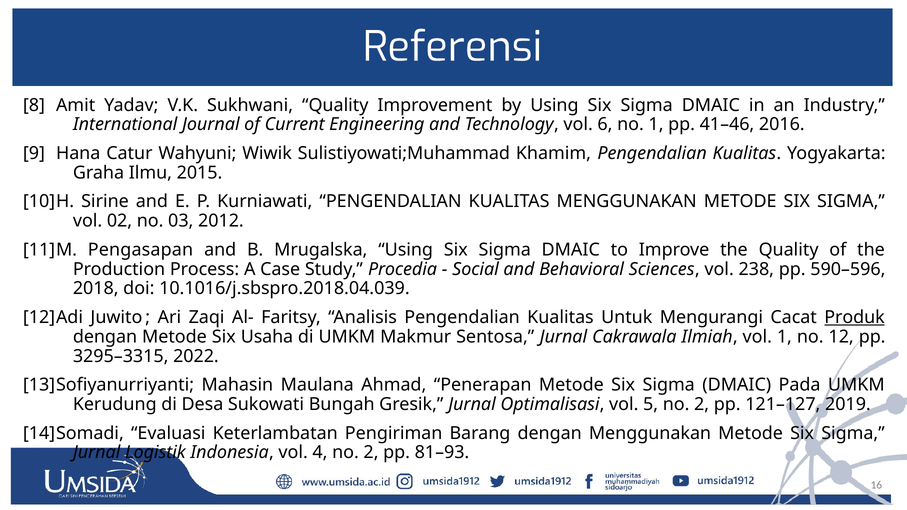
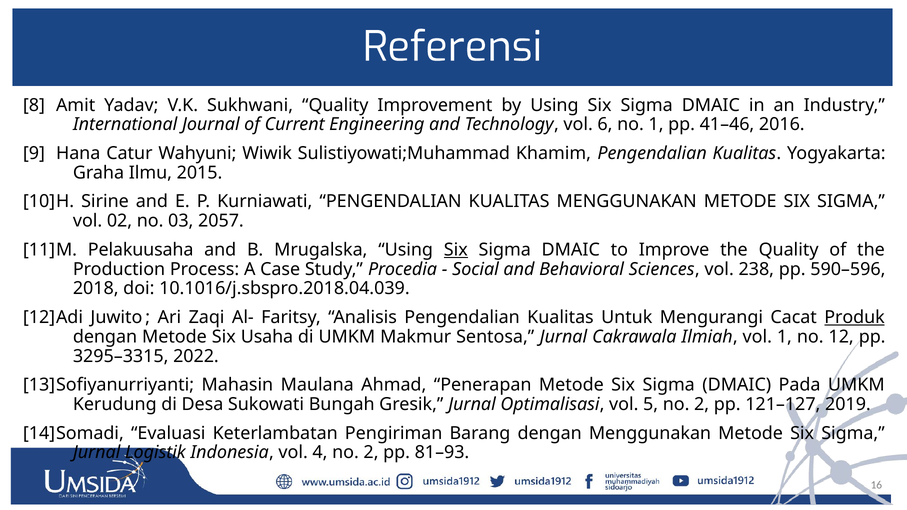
2012: 2012 -> 2057 (221, 221)
Pengasapan: Pengasapan -> Pelakuusaha (141, 250)
Six underline: none -> present (456, 250)
